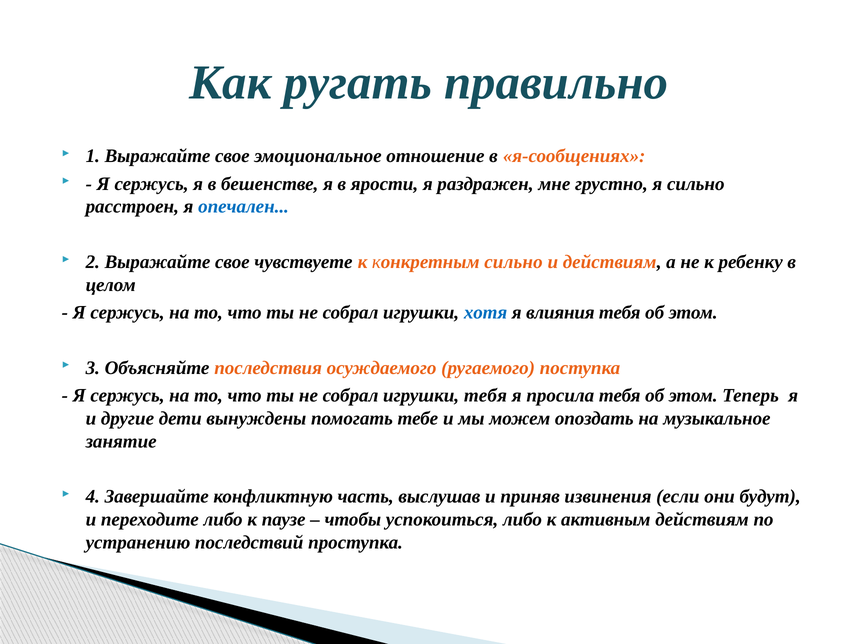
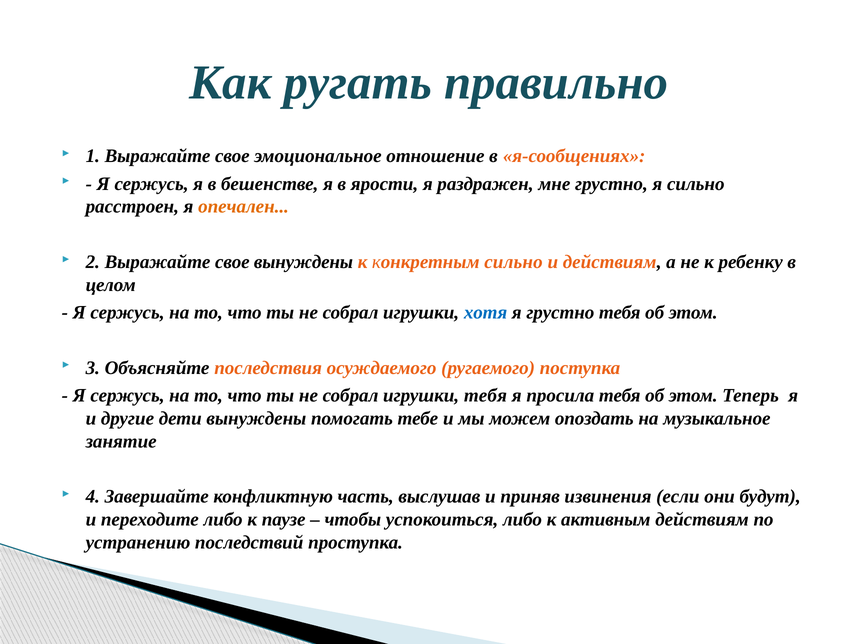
опечален colour: blue -> orange (244, 206)
свое чувствуете: чувствуете -> вынуждены (303, 262)
я влияния: влияния -> грустно (560, 312)
